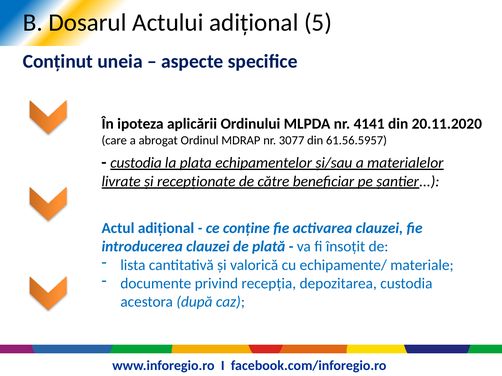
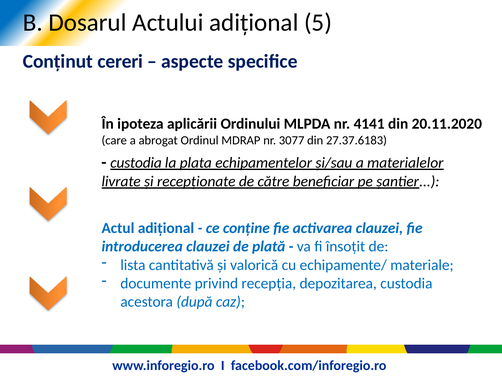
uneia: uneia -> cereri (120, 61)
61.56.5957: 61.56.5957 -> 27.37.6183 (356, 140)
